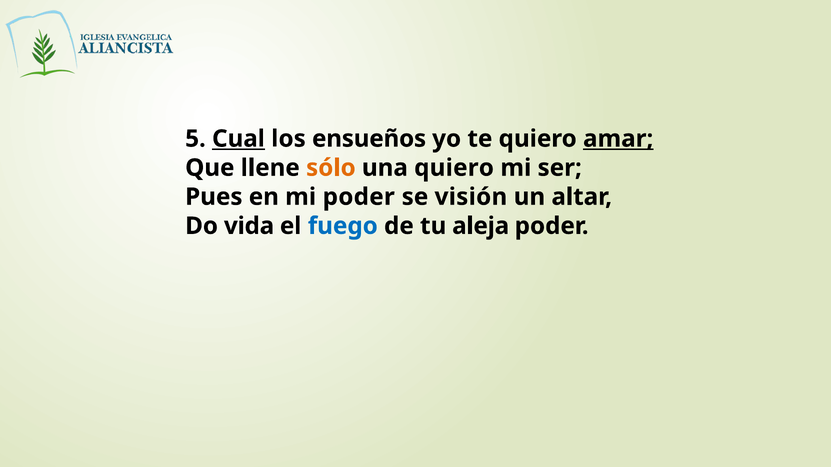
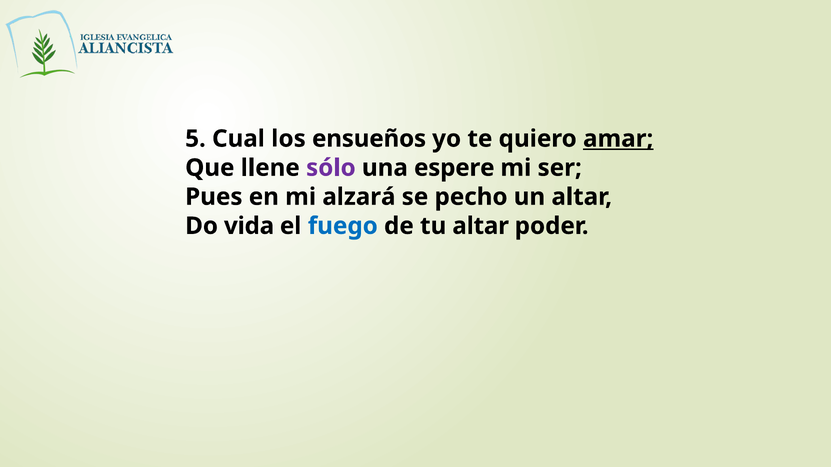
Cual underline: present -> none (239, 139)
sólo colour: orange -> purple (331, 168)
una quiero: quiero -> espere (454, 168)
mi poder: poder -> alzará (359, 197)
visión: visión -> pecho (471, 197)
tu aleja: aleja -> altar (481, 226)
